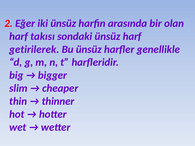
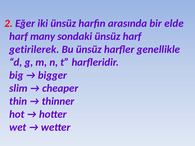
olan: olan -> elde (174, 23)
takısı: takısı -> many (43, 36)
